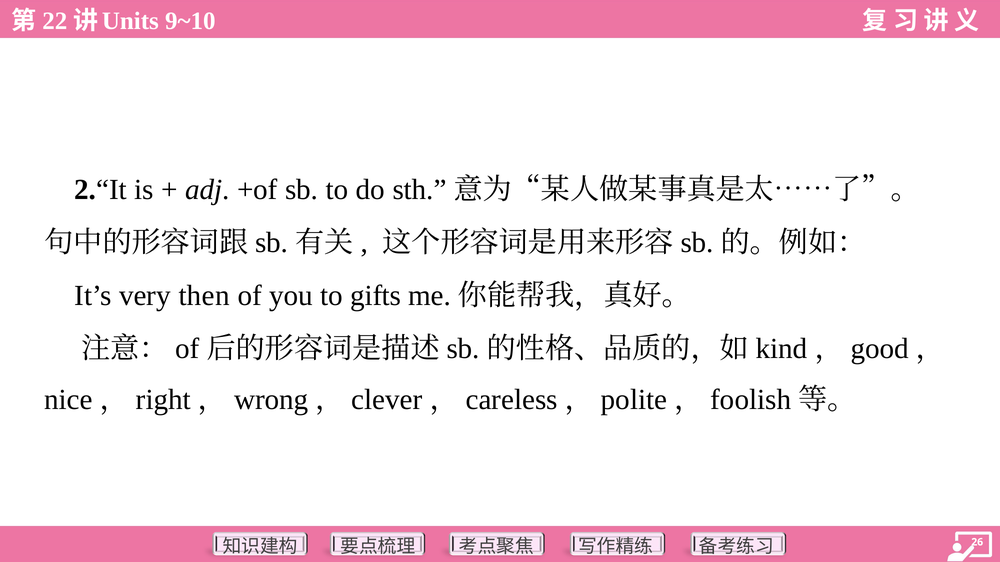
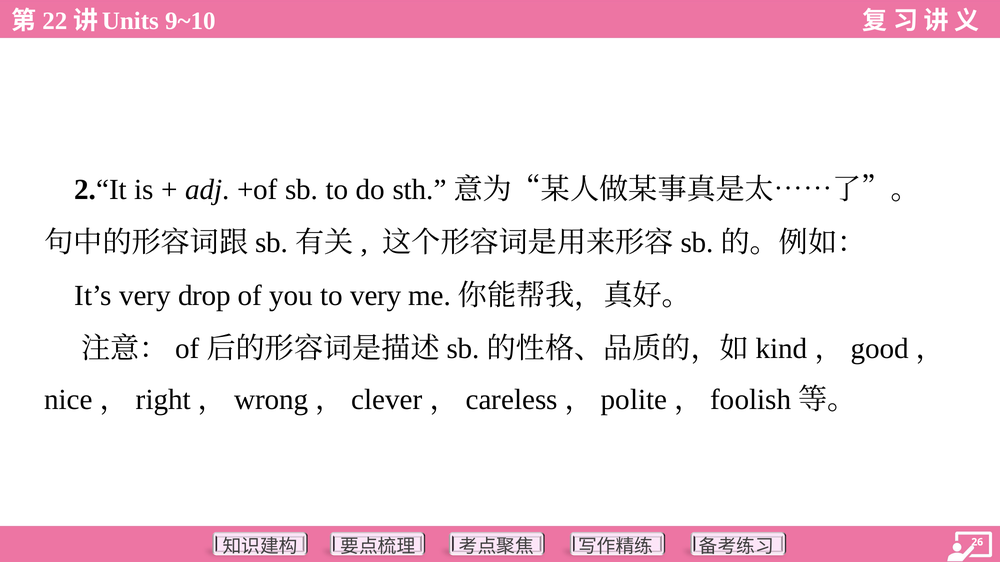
then: then -> drop (204, 296)
to gifts: gifts -> very (376, 296)
